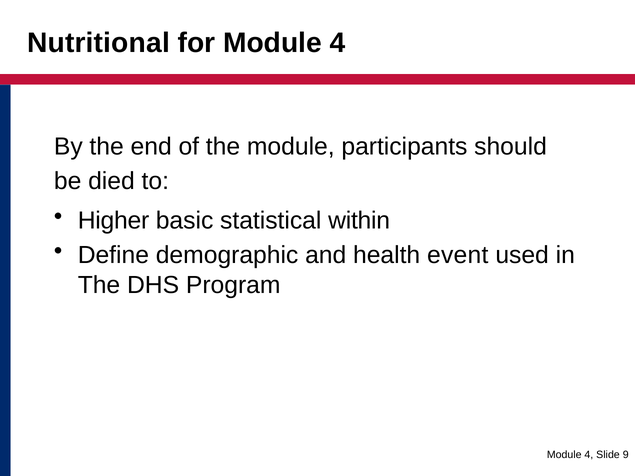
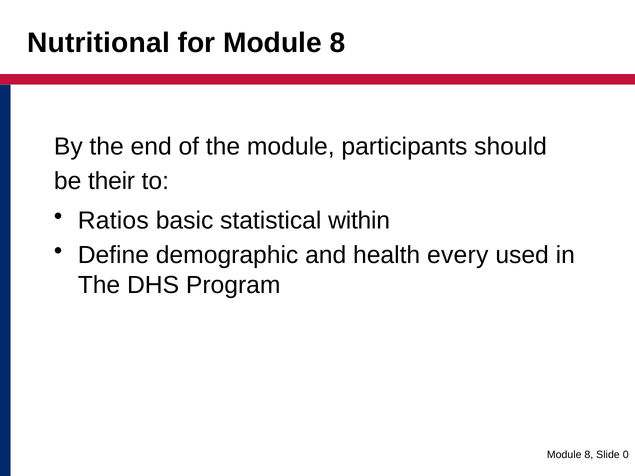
for Module 4: 4 -> 8 (338, 43)
died: died -> their (112, 181)
Higher: Higher -> Ratios (113, 221)
event: event -> every (458, 255)
4: 4 -> 8 (589, 455)
9: 9 -> 0 (626, 455)
